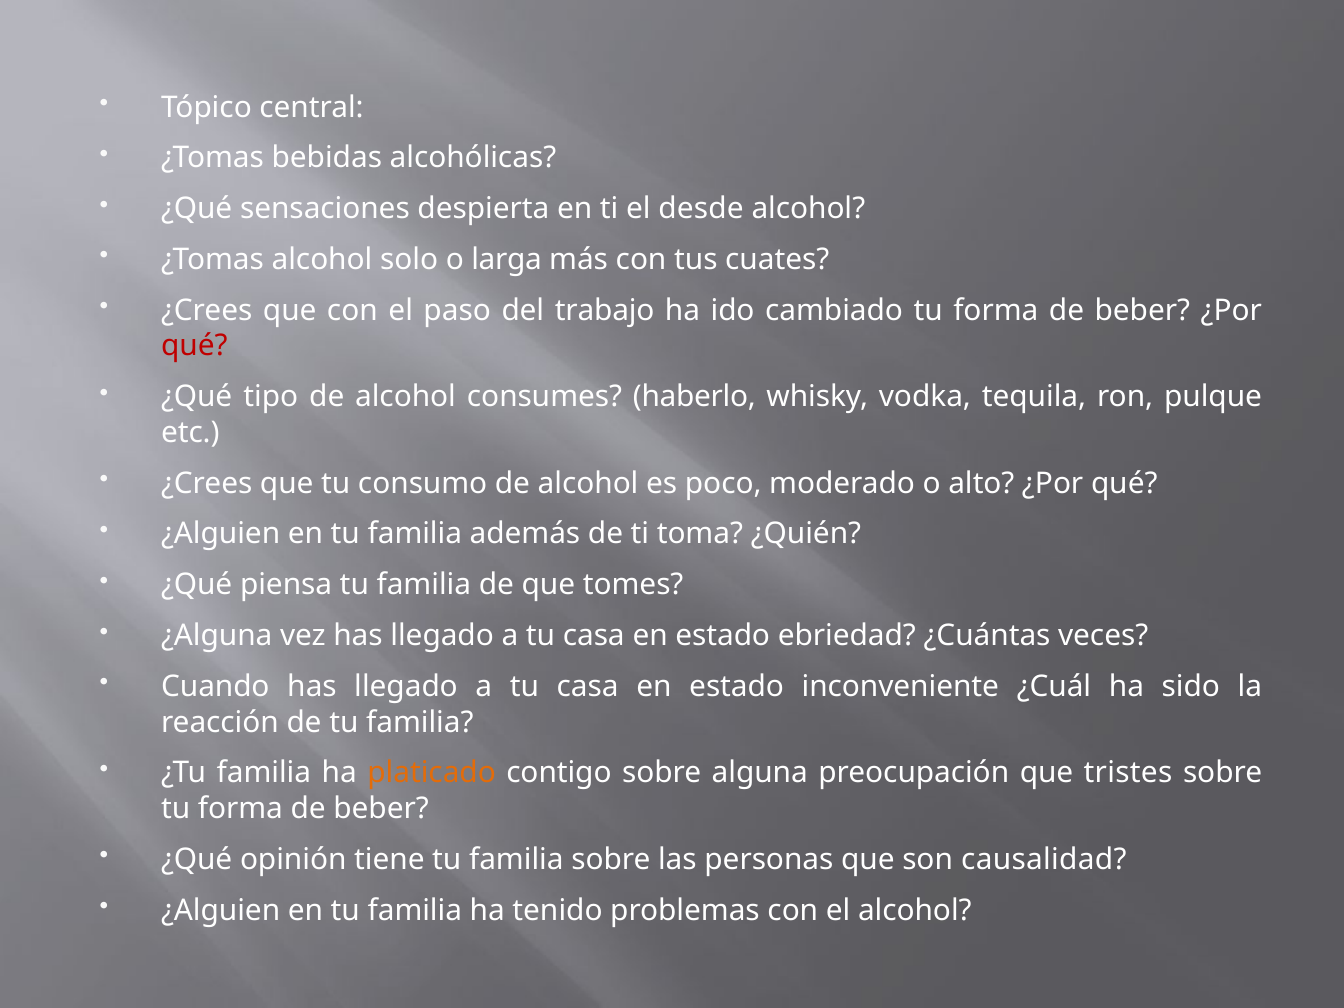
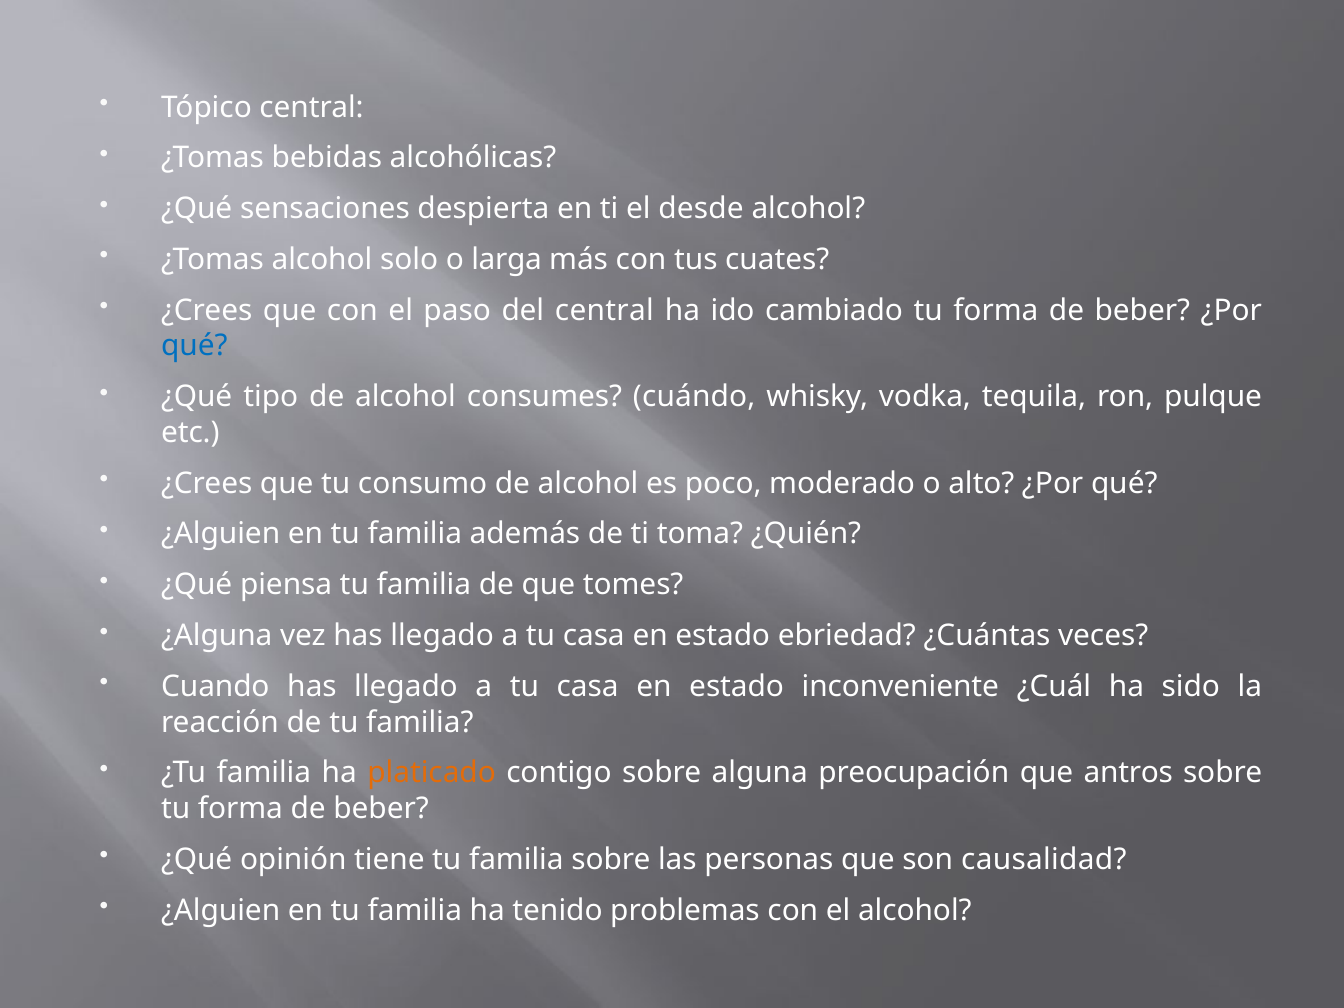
del trabajo: trabajo -> central (604, 310)
qué colour: red -> blue (194, 346)
haberlo: haberlo -> cuándo (694, 397)
tristes: tristes -> antros (1128, 773)
